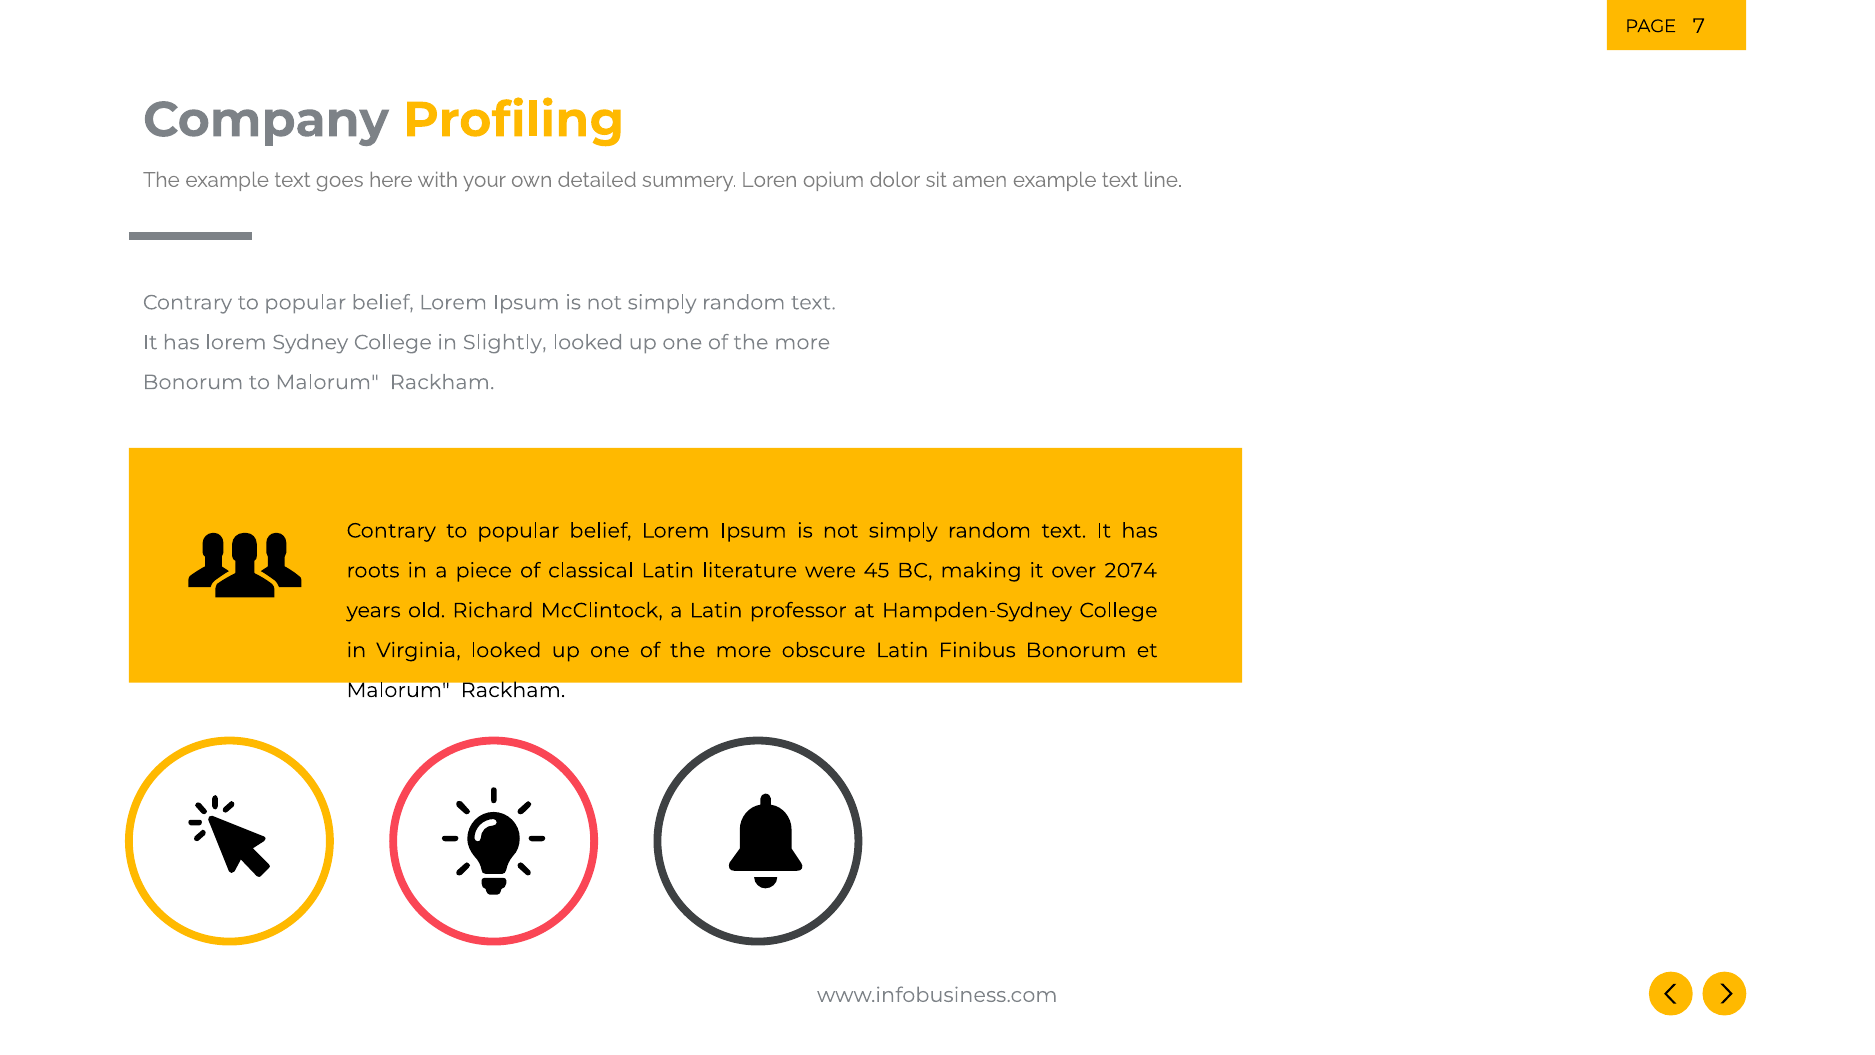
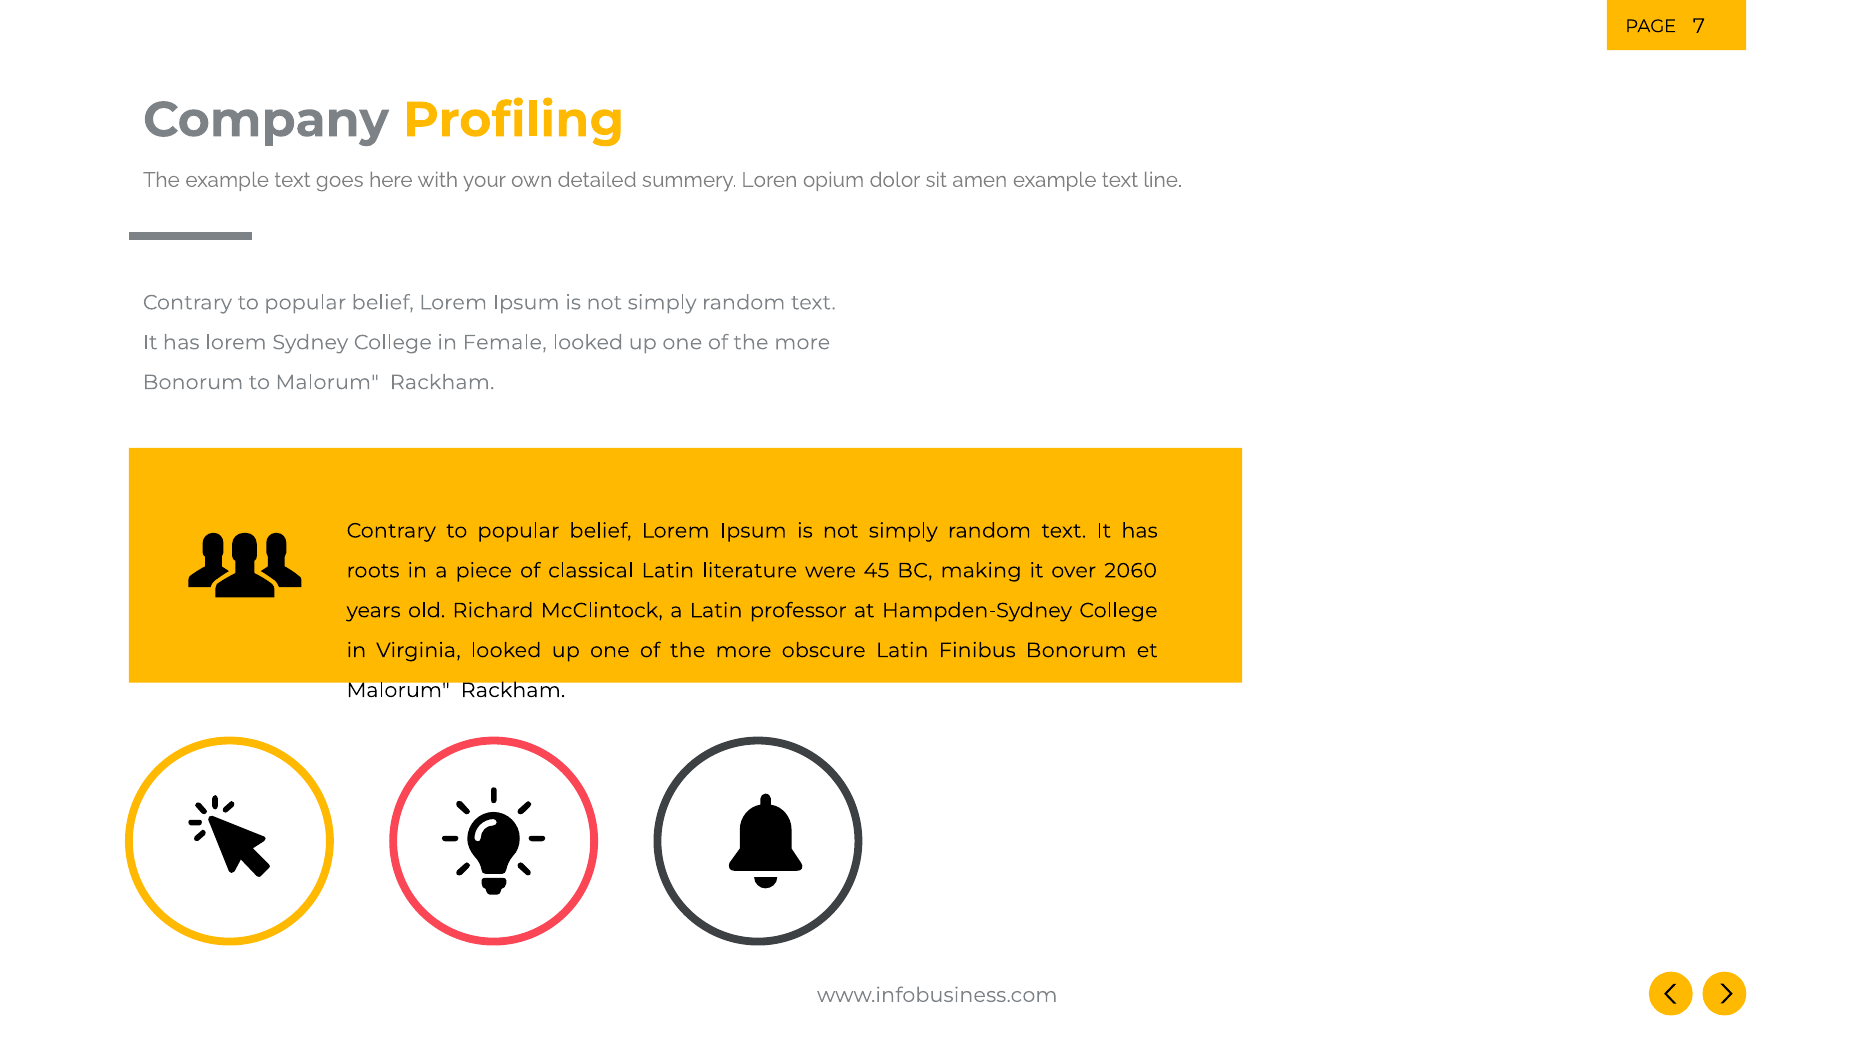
Slightly: Slightly -> Female (505, 342)
2074: 2074 -> 2060 (1131, 570)
